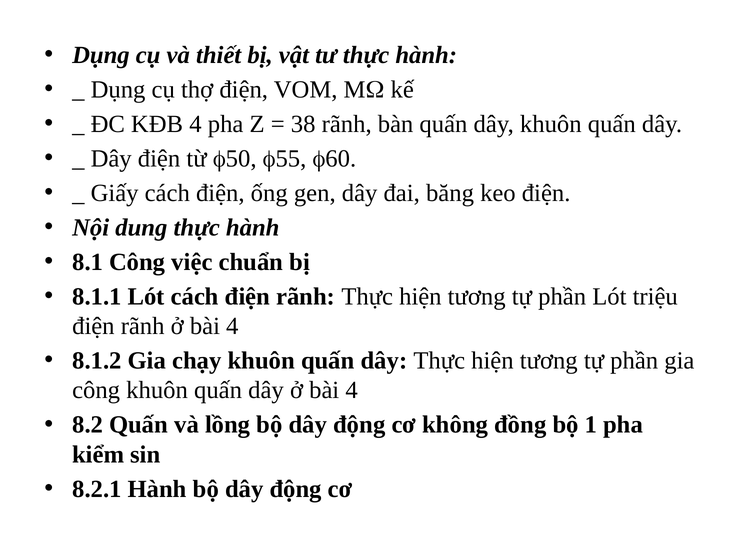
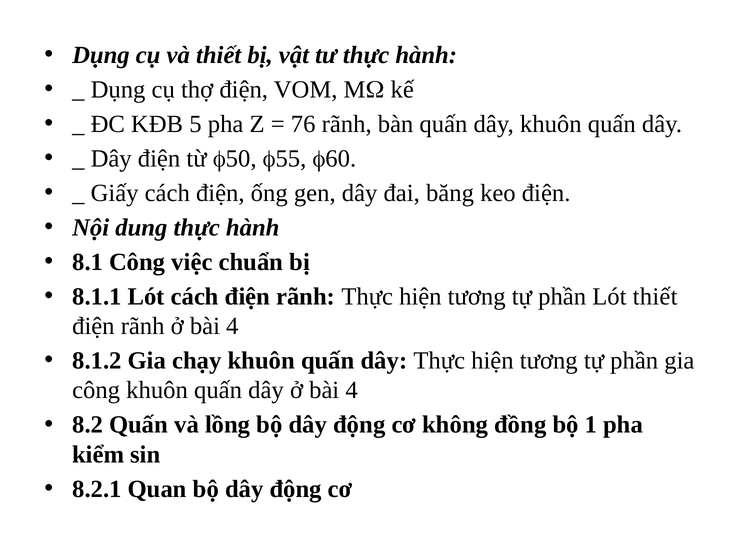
KĐB 4: 4 -> 5 (195, 124)
38: 38 -> 76 (303, 124)
Lót triệu: triệu -> thiết (655, 297)
8.2.1 Hành: Hành -> Quan (157, 489)
